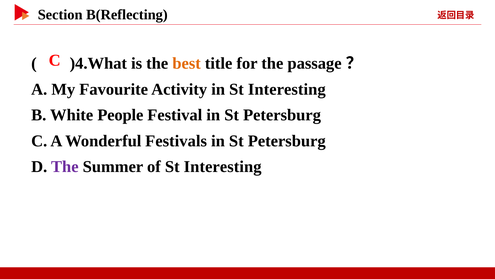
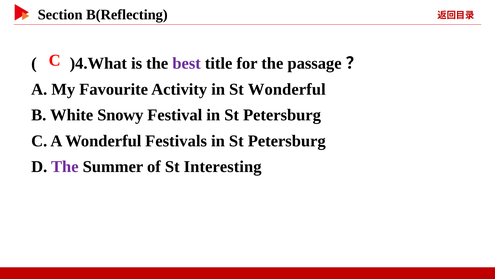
best colour: orange -> purple (187, 63)
in St Interesting: Interesting -> Wonderful (287, 89)
People: People -> Snowy (120, 115)
